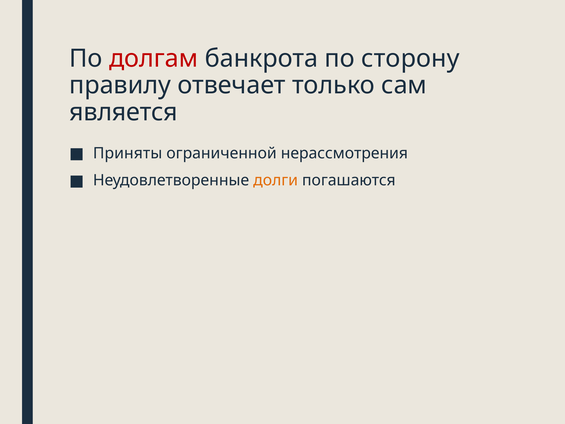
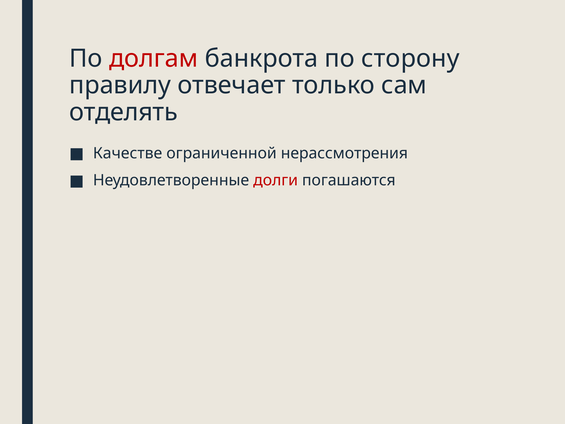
является: является -> отделять (123, 112)
Приняты: Приняты -> Качестве (128, 153)
долги colour: orange -> red (276, 180)
